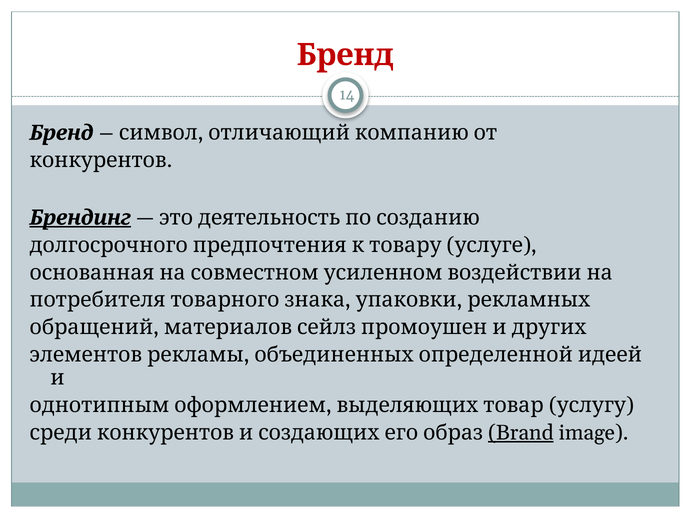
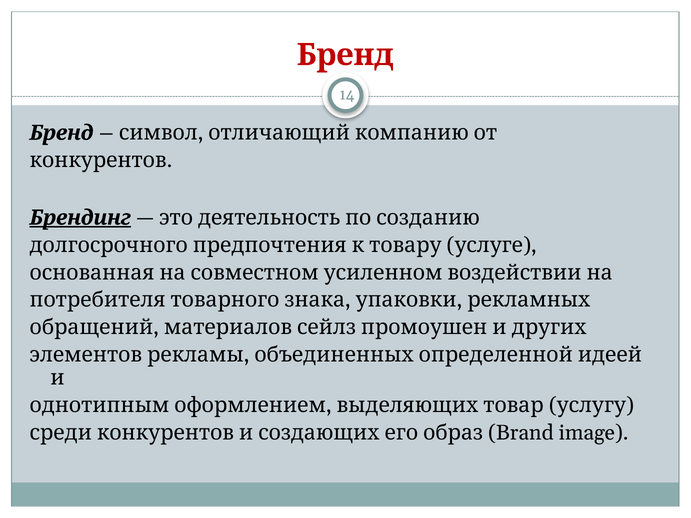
Brand underline: present -> none (521, 433)
